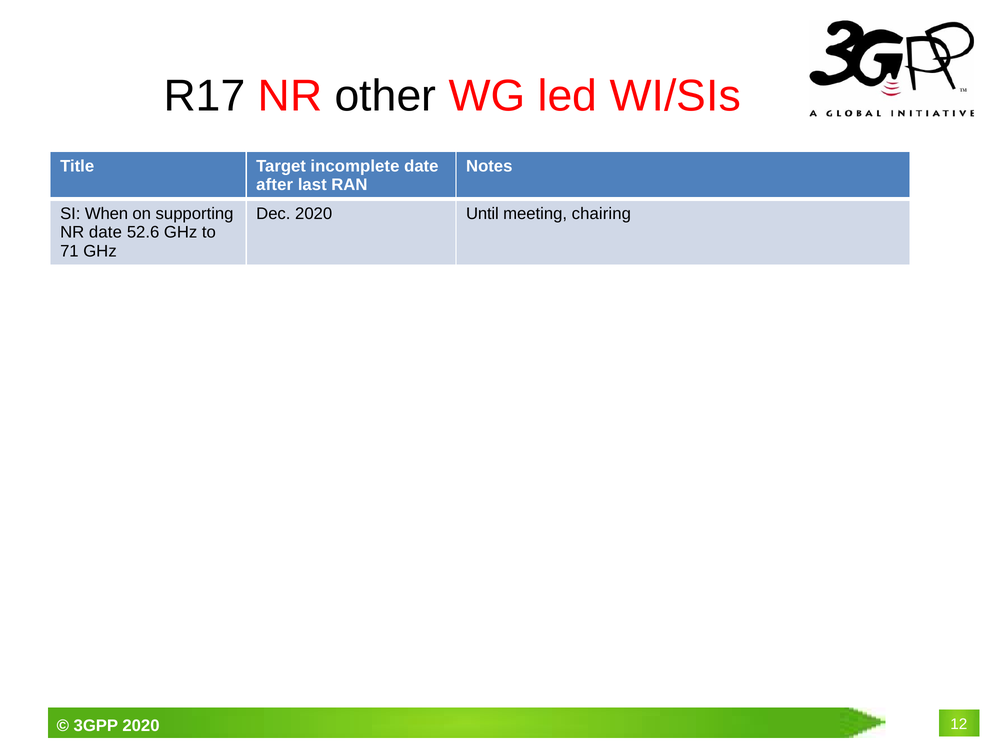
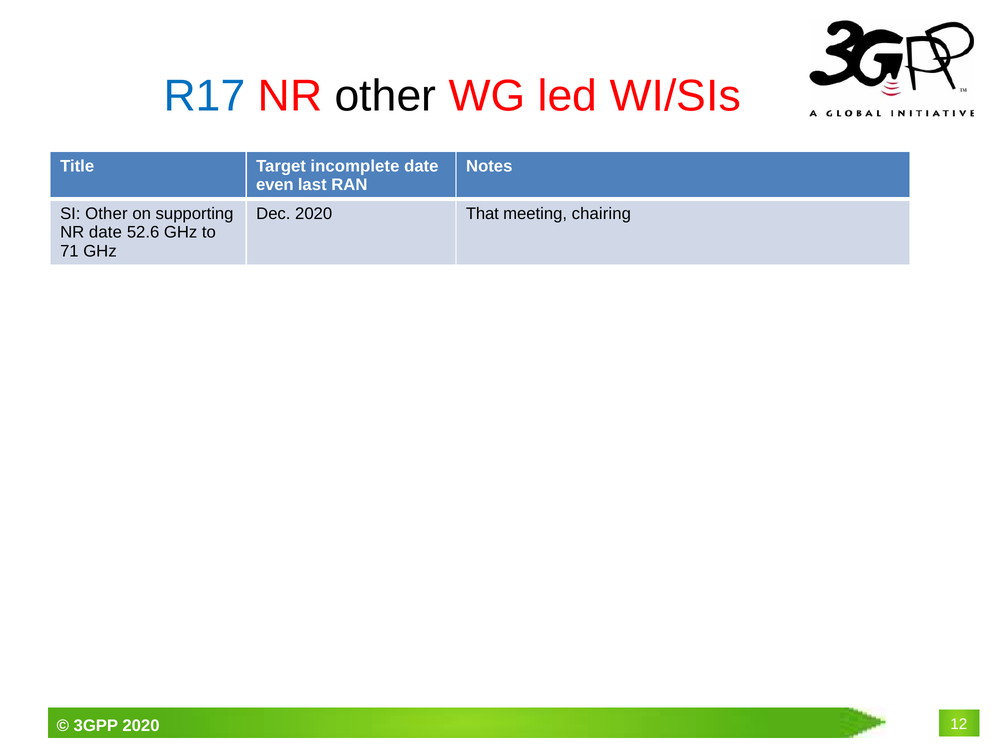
R17 colour: black -> blue (205, 96)
after: after -> even (275, 185)
SI When: When -> Other (106, 214)
Until: Until -> That (482, 214)
